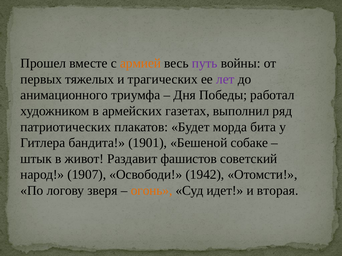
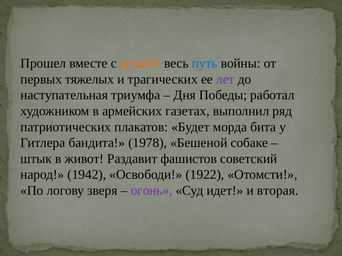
путь colour: purple -> blue (205, 63)
анимационного: анимационного -> наступательная (64, 95)
1901: 1901 -> 1978 (148, 143)
1907: 1907 -> 1942 (87, 175)
1942: 1942 -> 1922 (205, 175)
огонь colour: orange -> purple (152, 191)
